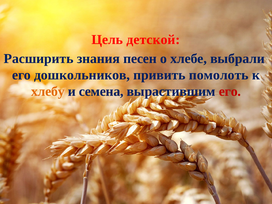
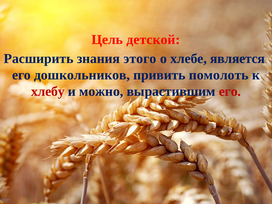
песен: песен -> этого (140, 59)
выбрали: выбрали -> является (237, 59)
хлебу colour: orange -> red (48, 91)
семена: семена -> можно (101, 91)
